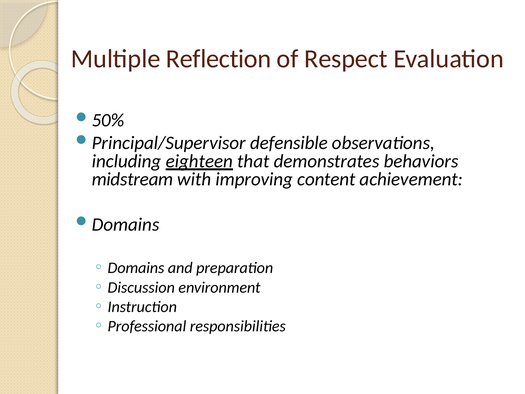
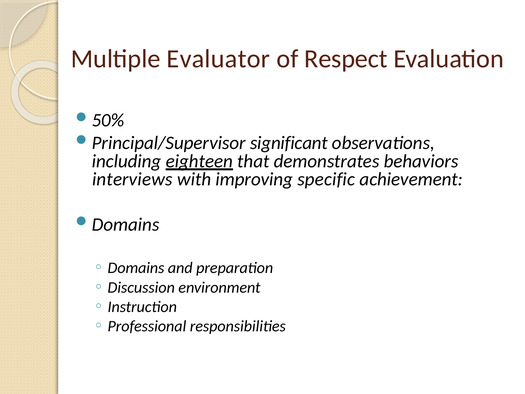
Reflection: Reflection -> Evaluator (218, 59)
defensible: defensible -> significant (289, 143)
midstream: midstream -> interviews (132, 179)
content: content -> specific (326, 179)
